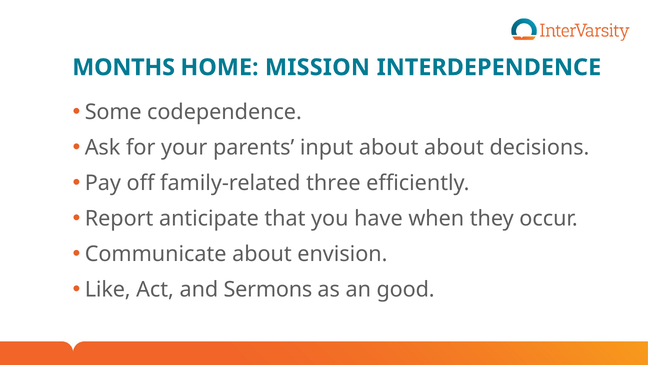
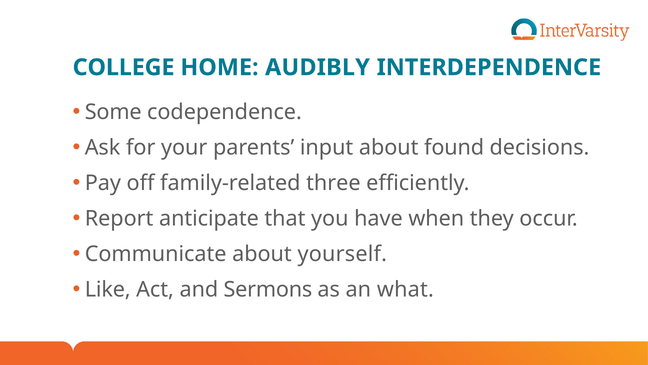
MONTHS: MONTHS -> COLLEGE (124, 67)
MISSION: MISSION -> AUDIBLY (317, 67)
about about: about -> found (454, 147)
envision: envision -> yourself (342, 254)
good: good -> what (405, 289)
